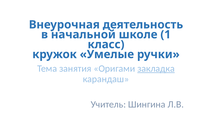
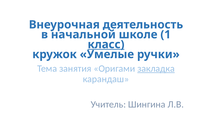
класс underline: none -> present (106, 45)
